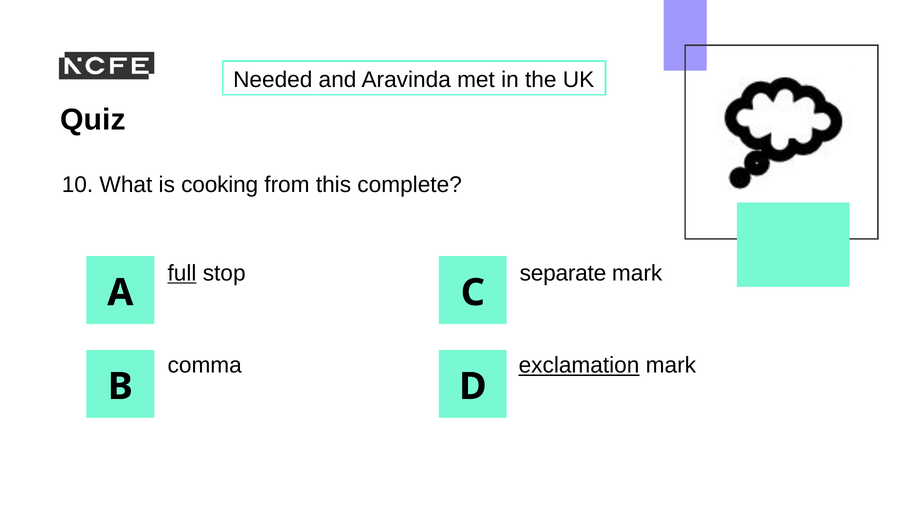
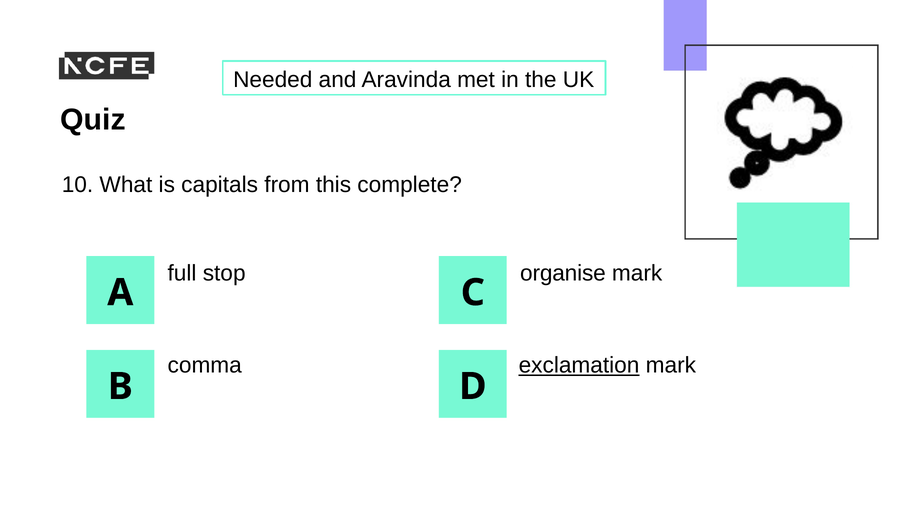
cooking: cooking -> capitals (220, 185)
full underline: present -> none (182, 273)
separate: separate -> organise (563, 273)
